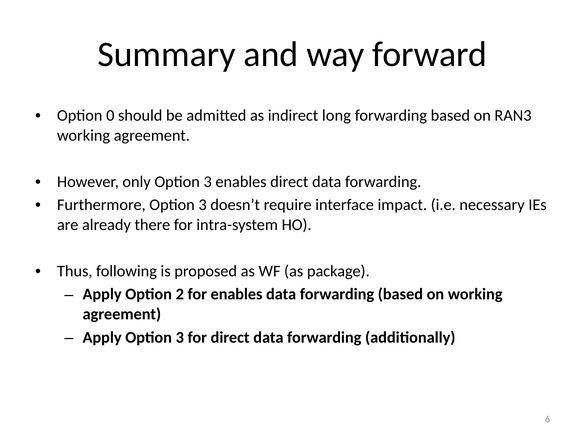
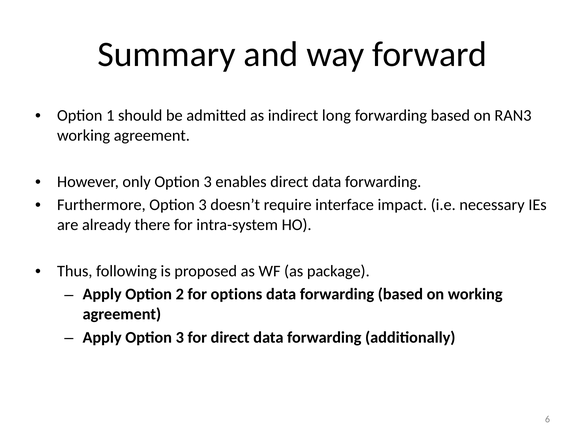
0: 0 -> 1 (110, 115)
for enables: enables -> options (236, 294)
